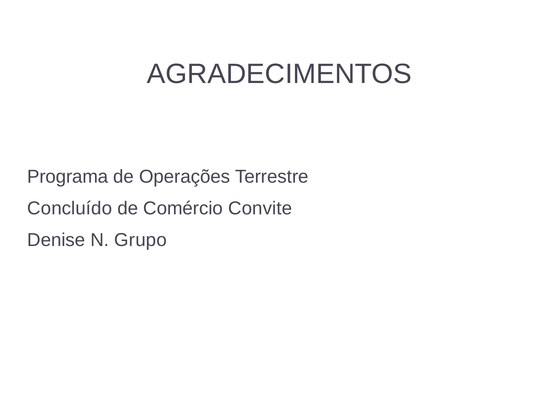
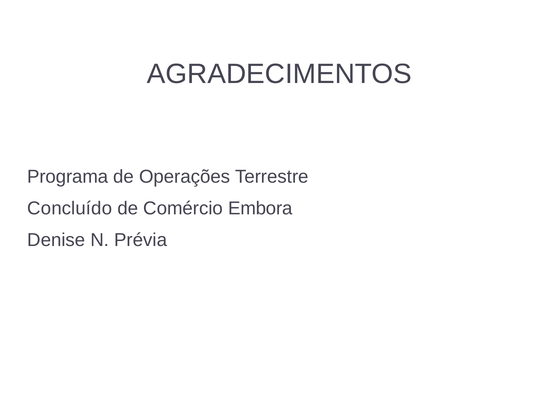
Convite: Convite -> Embora (260, 209)
Grupo: Grupo -> Prévia (141, 240)
